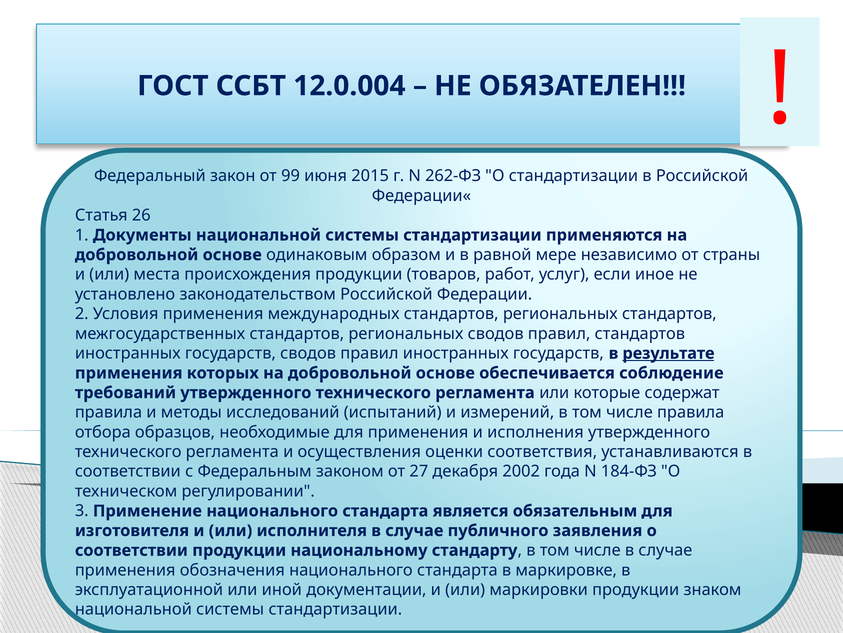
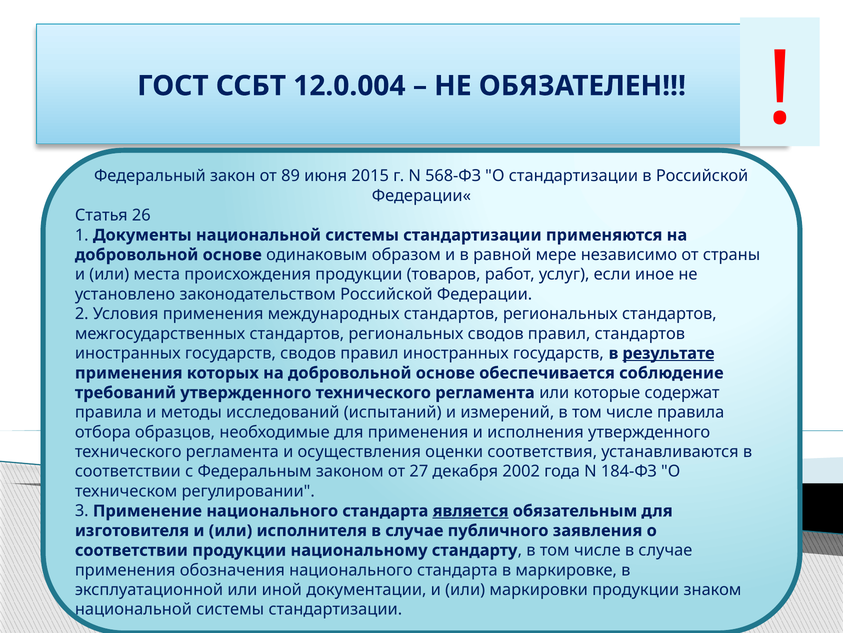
99: 99 -> 89 (291, 176)
262-ФЗ: 262-ФЗ -> 568-ФЗ (453, 176)
является underline: none -> present (471, 510)
